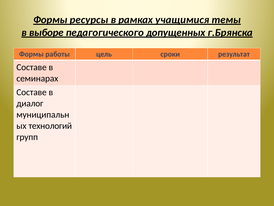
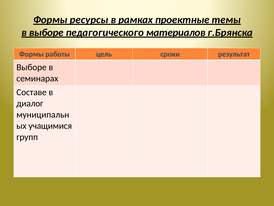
учащимися: учащимися -> проектные (182, 20)
допущенных: допущенных -> материалов (176, 32)
Составе: Составе -> Выборе (32, 67)
технологий: технологий -> учащимися (50, 126)
